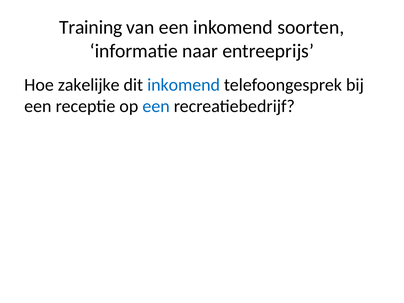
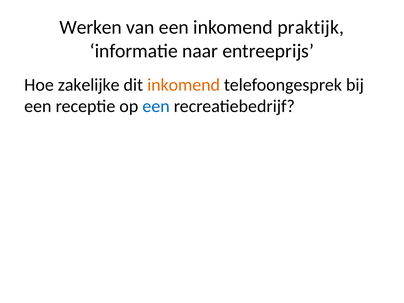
Training: Training -> Werken (91, 27)
soorten: soorten -> praktijk (311, 27)
inkomend colour: blue -> orange (184, 85)
